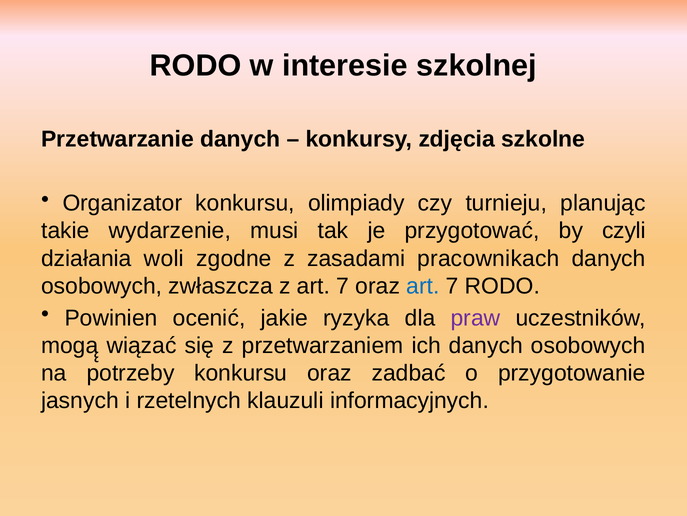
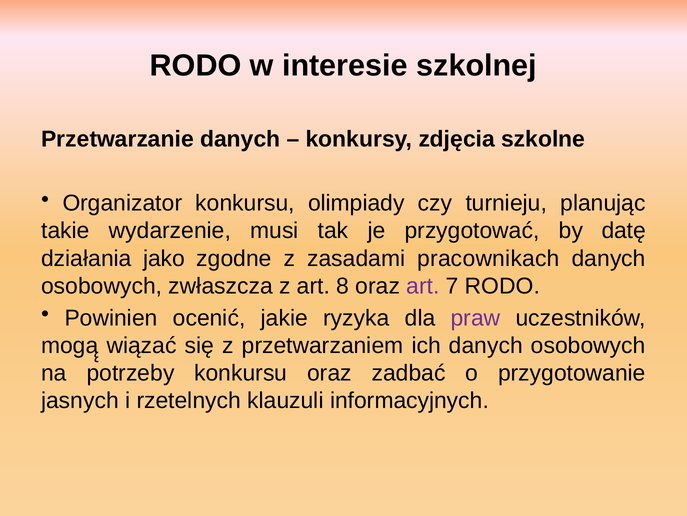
czyli: czyli -> datę (624, 231)
woli: woli -> jako (164, 258)
z art 7: 7 -> 8 (343, 286)
art colour: blue -> purple (423, 286)
